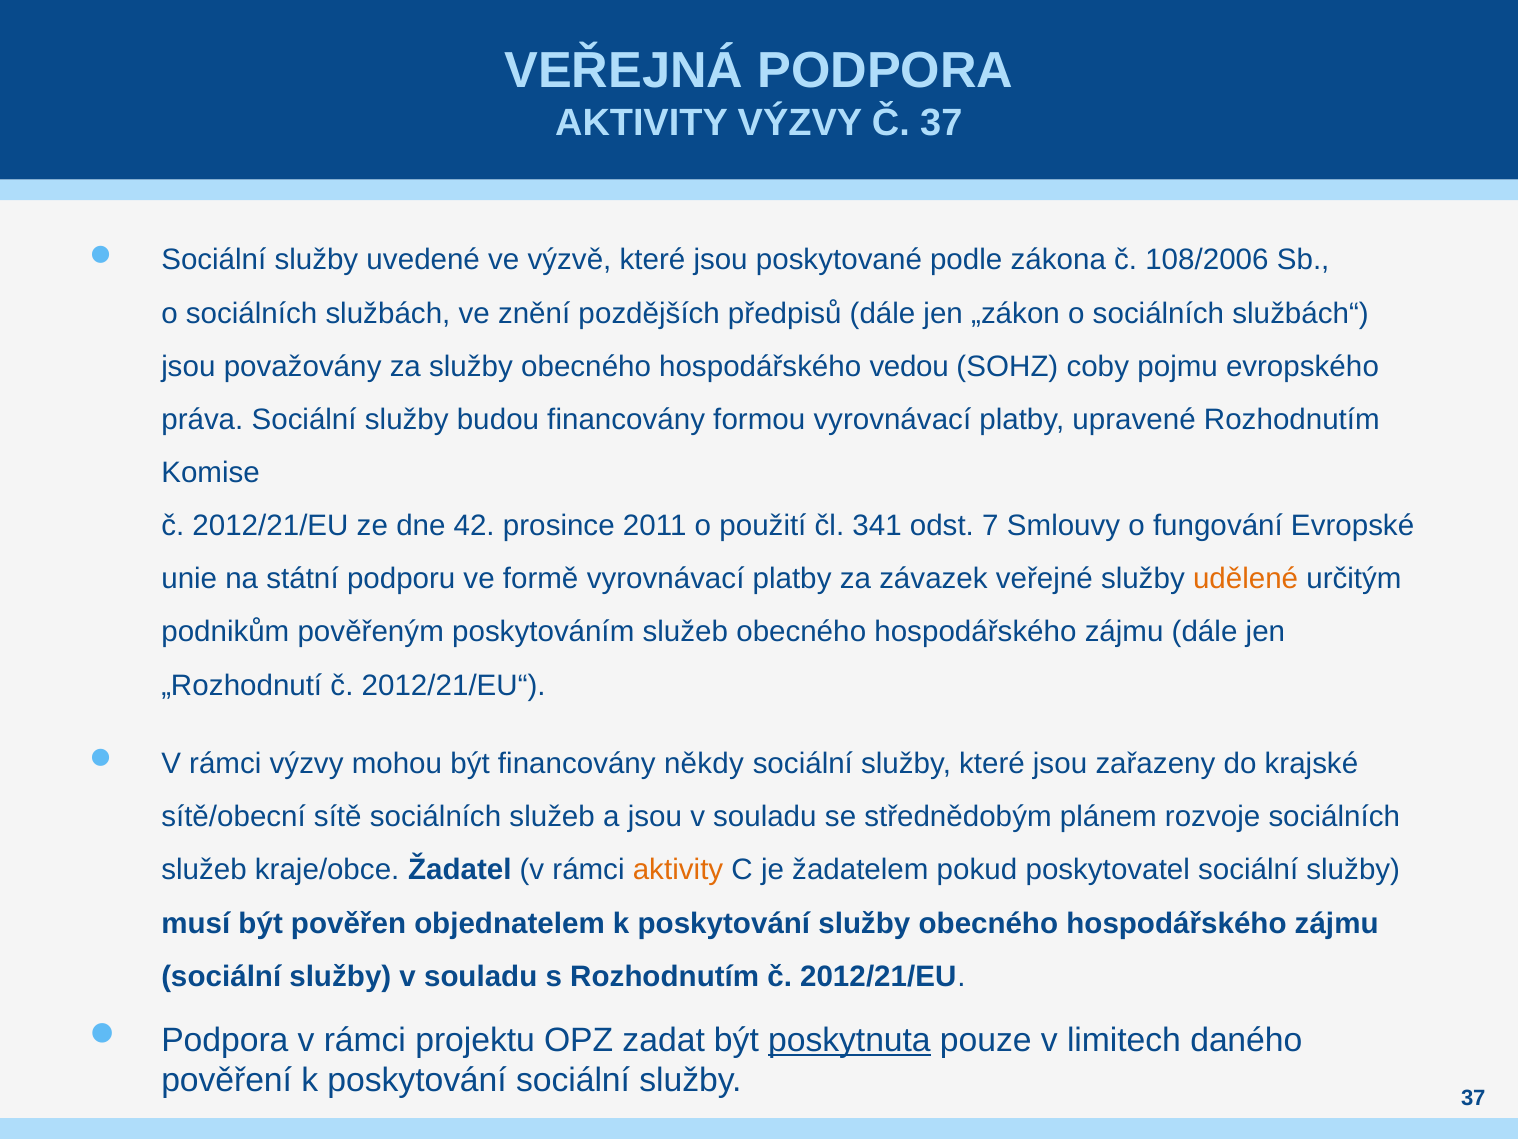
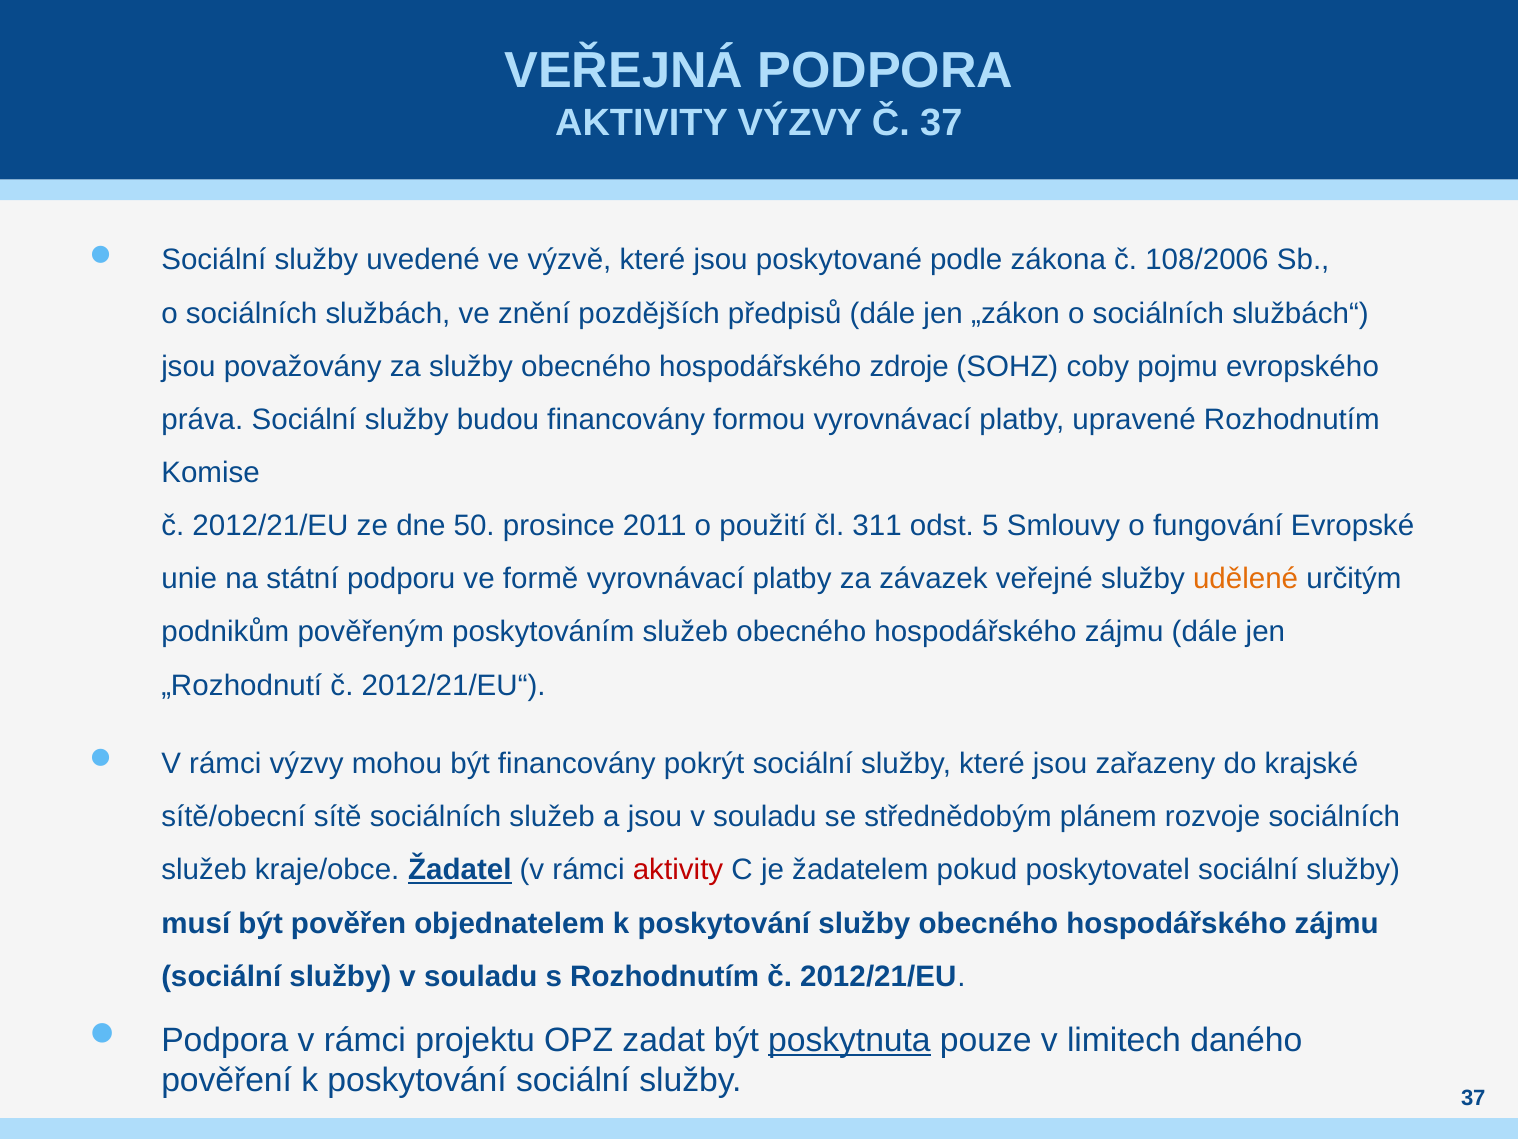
vedou: vedou -> zdroje (909, 366)
42: 42 -> 50 (474, 526)
341: 341 -> 311 (877, 526)
7: 7 -> 5 (990, 526)
někdy: někdy -> pokrýt (704, 764)
Žadatel underline: none -> present (460, 870)
aktivity colour: orange -> red (678, 870)
